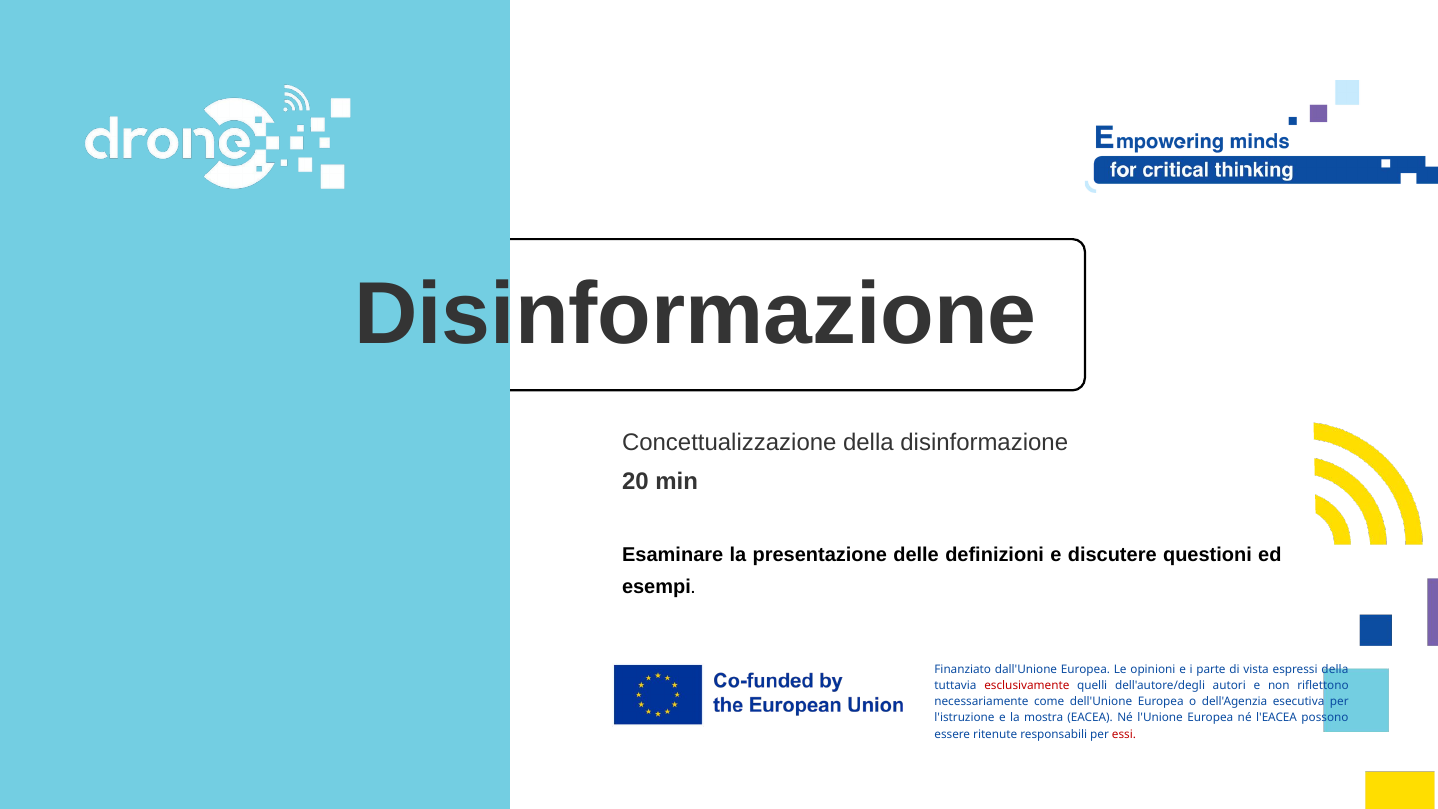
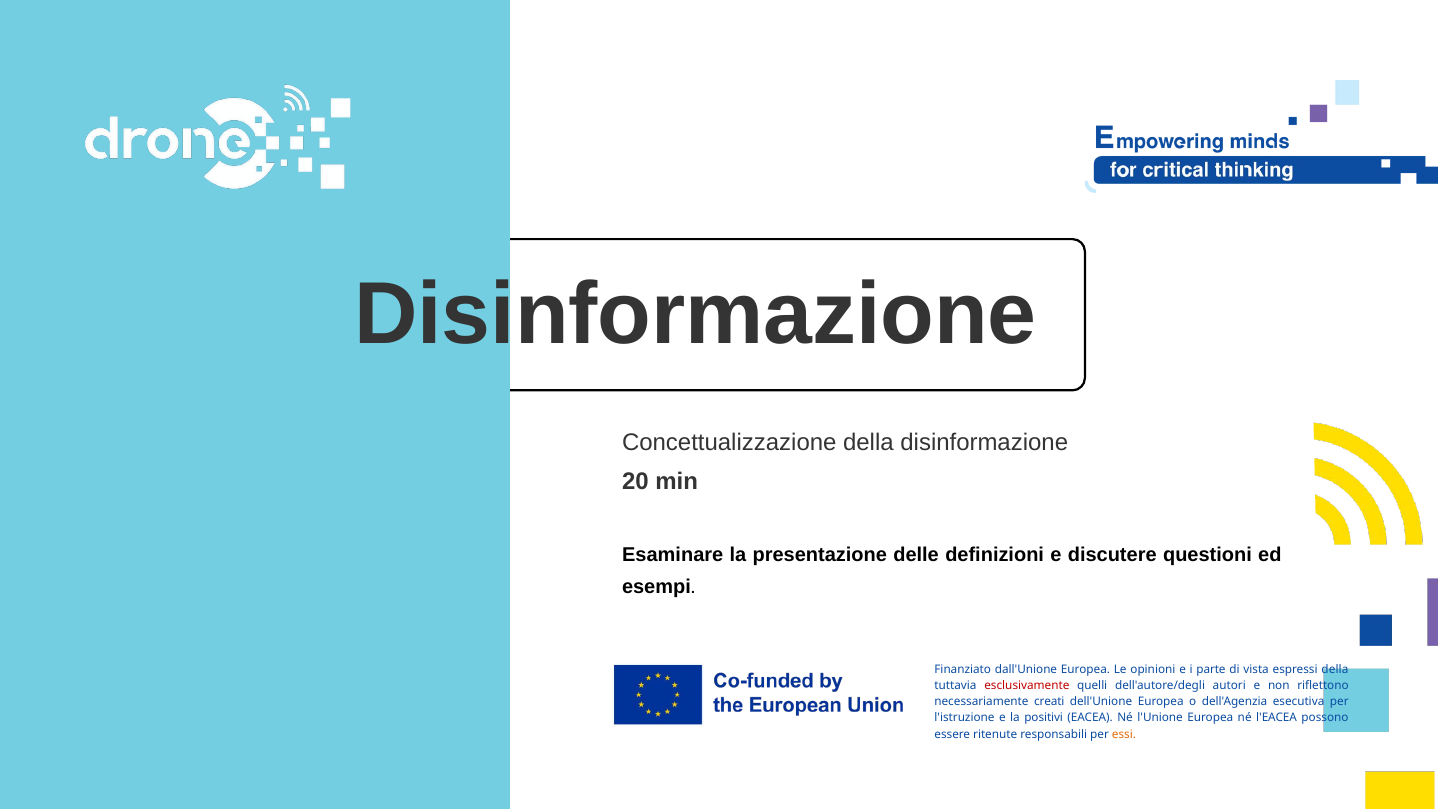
come: come -> creati (1049, 702)
mostra: mostra -> positivi (1044, 718)
essi colour: red -> orange (1124, 734)
